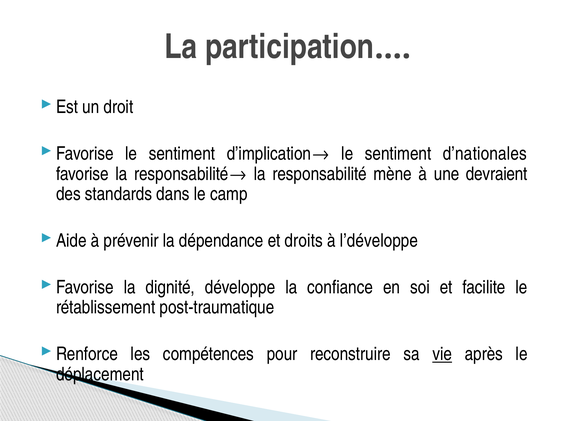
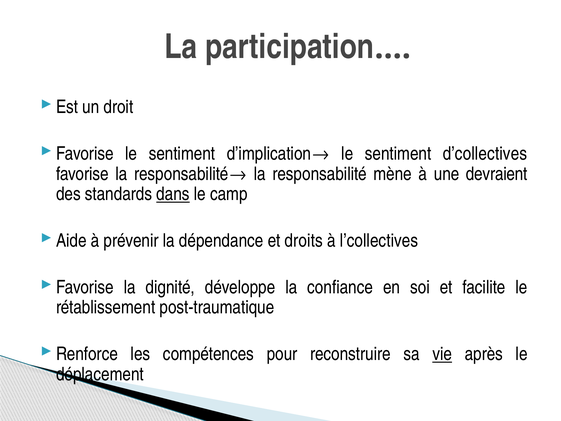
d’nationales: d’nationales -> d’collectives (485, 154)
dans underline: none -> present (173, 194)
l’développe: l’développe -> l’collectives (379, 241)
